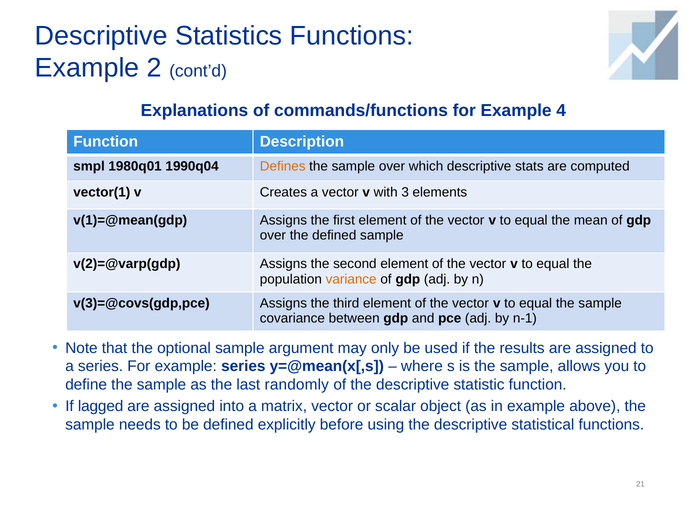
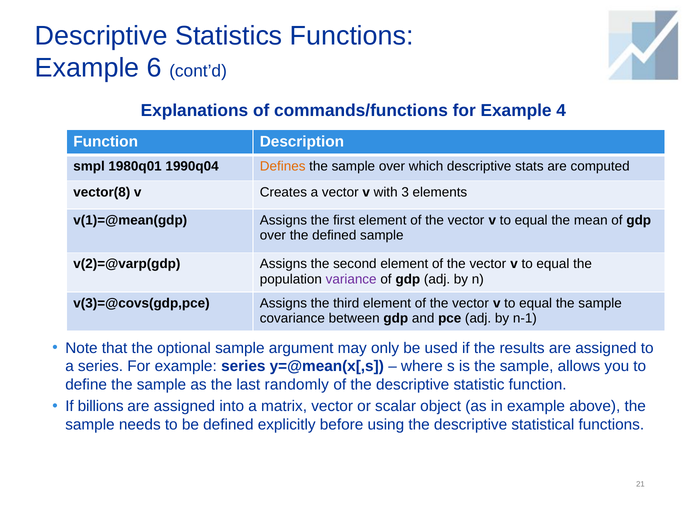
2: 2 -> 6 (154, 68)
vector(1: vector(1 -> vector(8 (102, 192)
variance colour: orange -> purple (351, 279)
lagged: lagged -> billions (101, 406)
